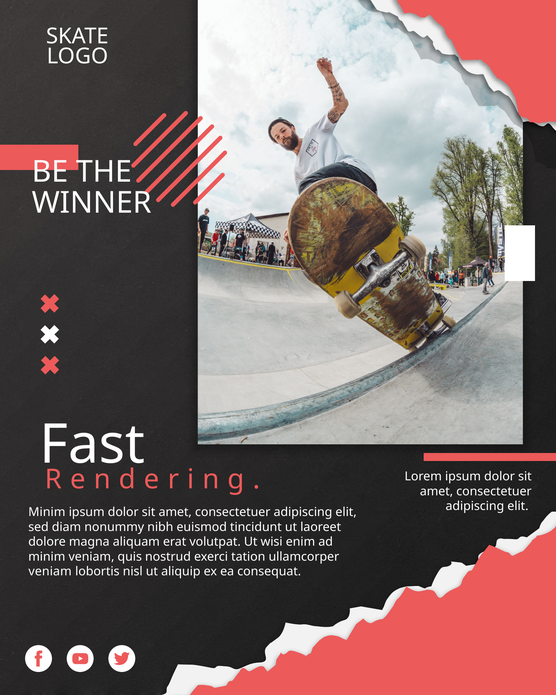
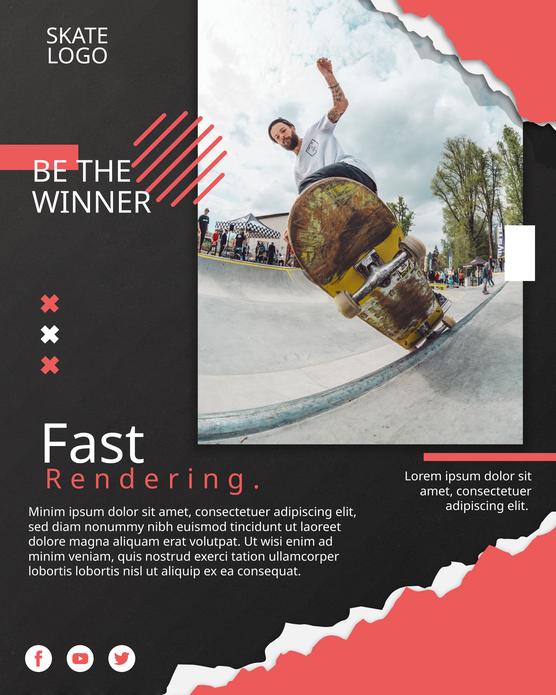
veniam: veniam -> lobortis (50, 571)
